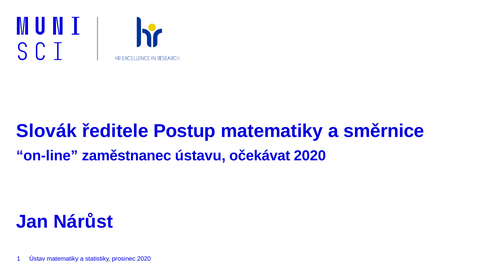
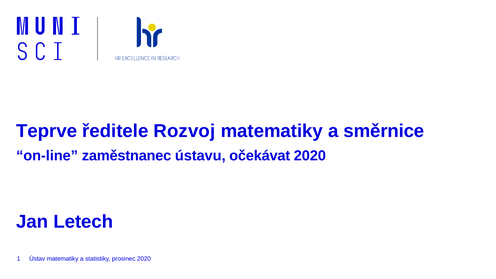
Slovák: Slovák -> Teprve (47, 131)
Postup: Postup -> Rozvoj (184, 131)
Nárůst: Nárůst -> Letech (83, 222)
